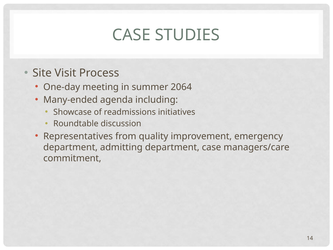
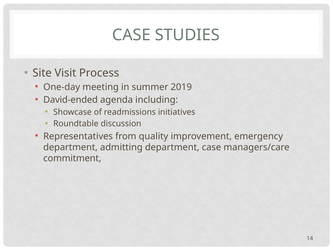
2064: 2064 -> 2019 (181, 87)
Many-ended: Many-ended -> David-ended (71, 100)
